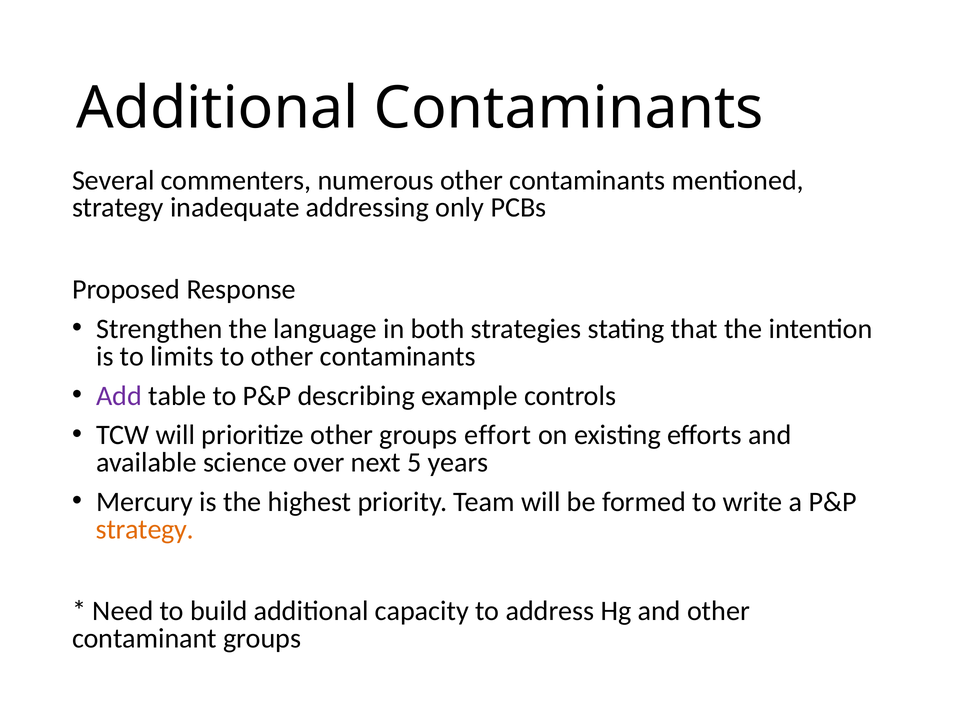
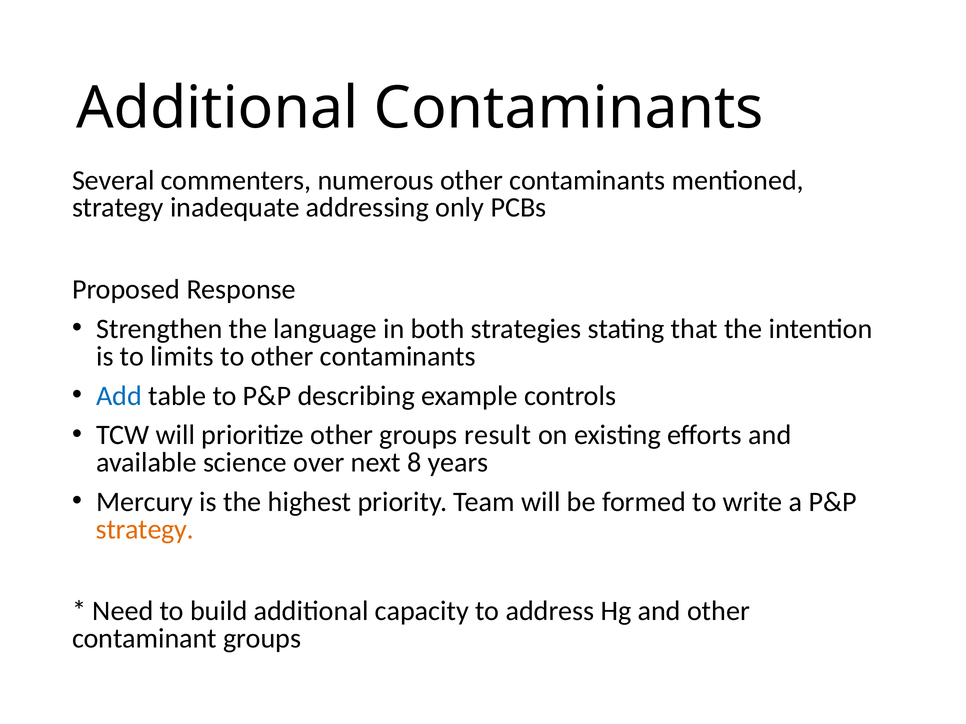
Add colour: purple -> blue (119, 396)
effort: effort -> result (498, 435)
5: 5 -> 8 (414, 463)
